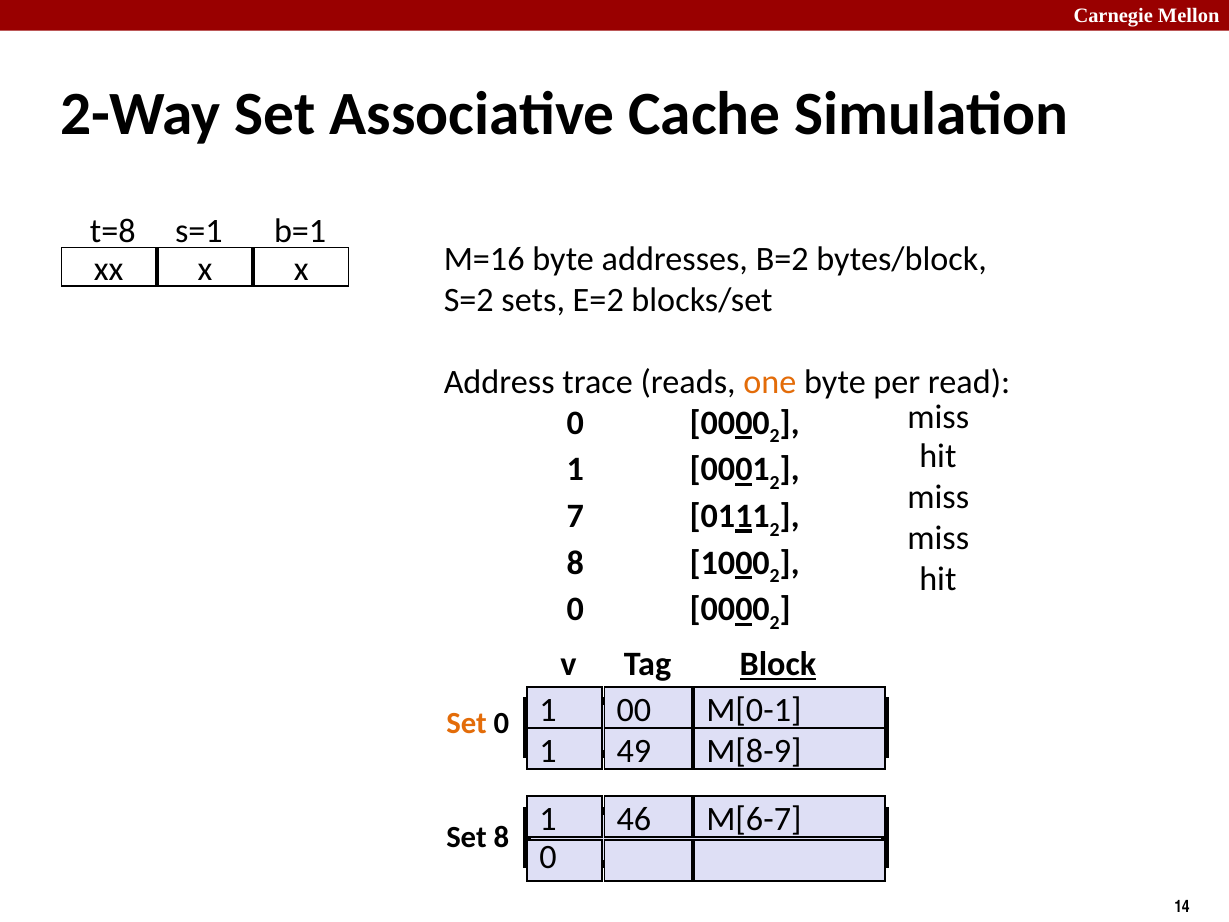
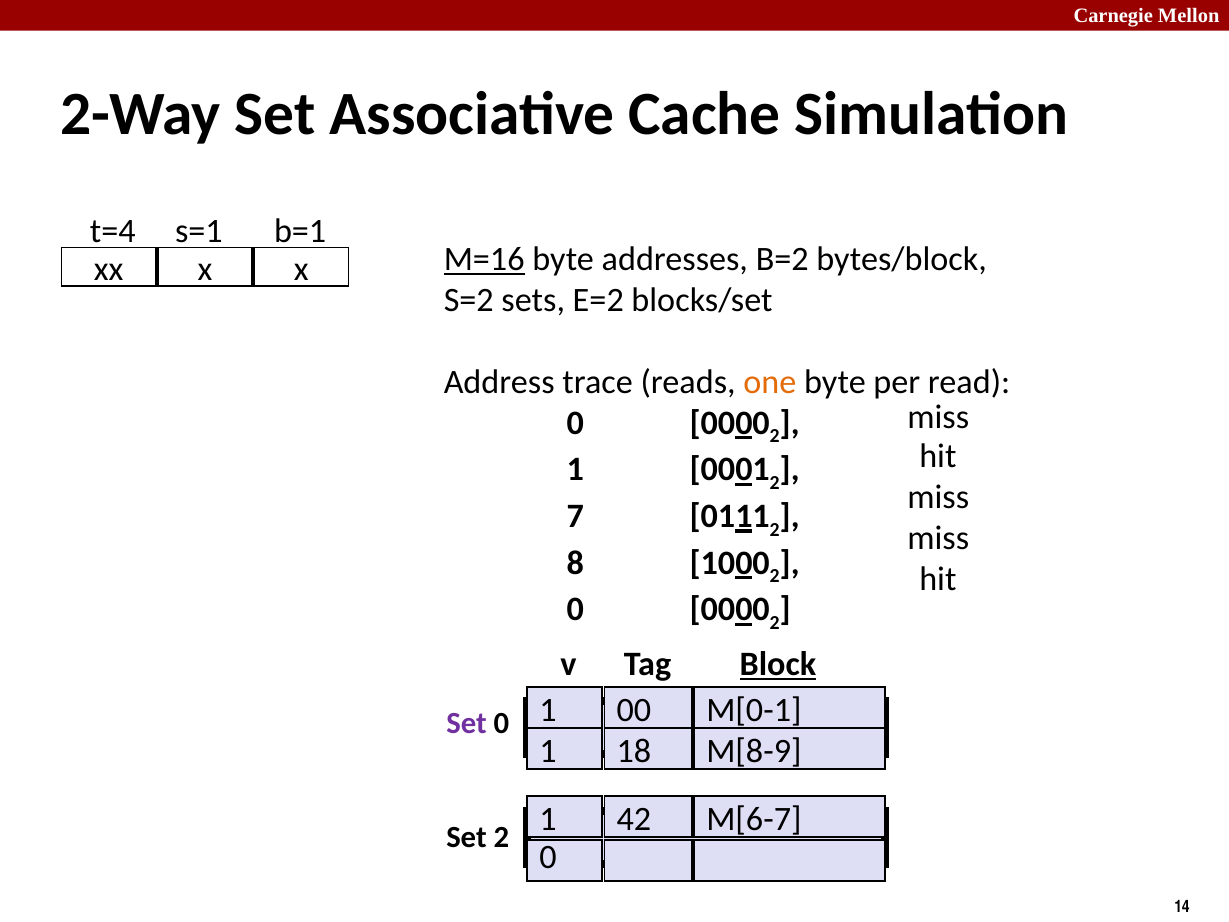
t=8: t=8 -> t=4 (113, 231)
M=16 underline: none -> present (484, 259)
Set colour: orange -> purple (467, 723)
49: 49 -> 18 (634, 751)
46: 46 -> 42 (634, 819)
Set 8: 8 -> 2 (501, 837)
